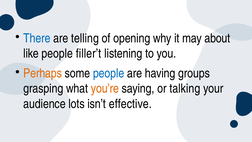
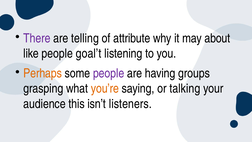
There colour: blue -> purple (37, 38)
opening: opening -> attribute (132, 38)
filler’t: filler’t -> goal’t (89, 53)
people colour: blue -> purple (109, 73)
lots: lots -> this (77, 104)
effective: effective -> listeners (130, 104)
